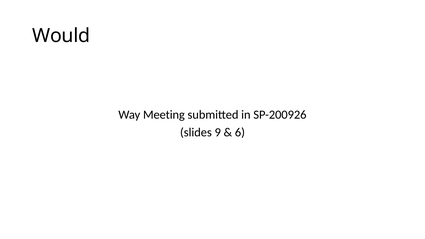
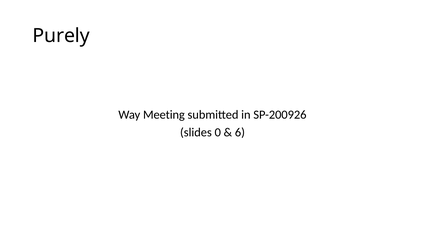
Would: Would -> Purely (61, 36)
9: 9 -> 0 (218, 133)
